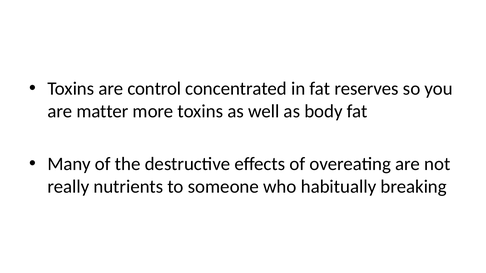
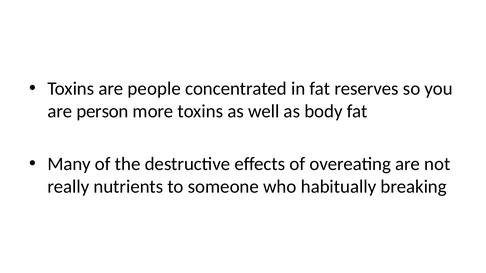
control: control -> people (154, 89)
matter: matter -> person (102, 111)
